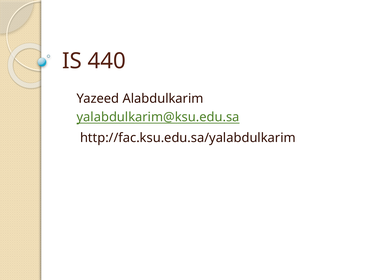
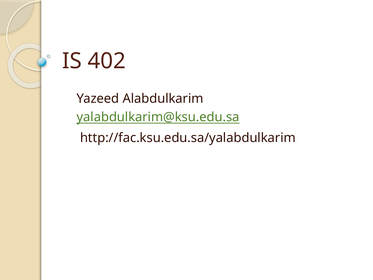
440: 440 -> 402 (107, 61)
